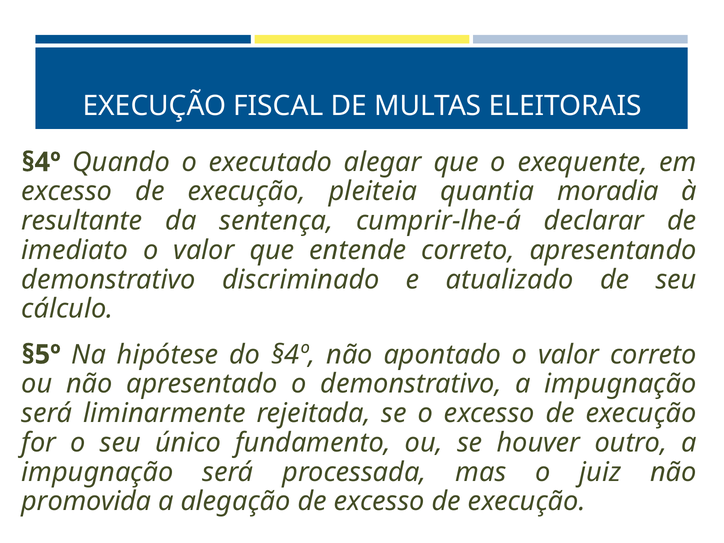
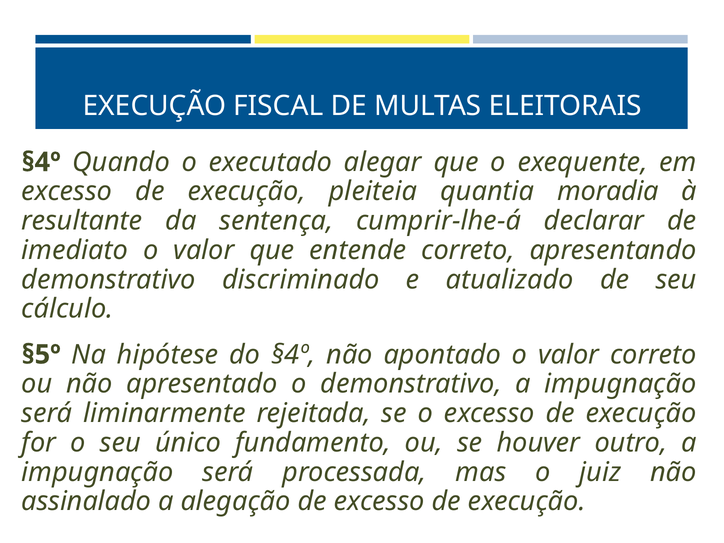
promovida: promovida -> assinalado (86, 501)
